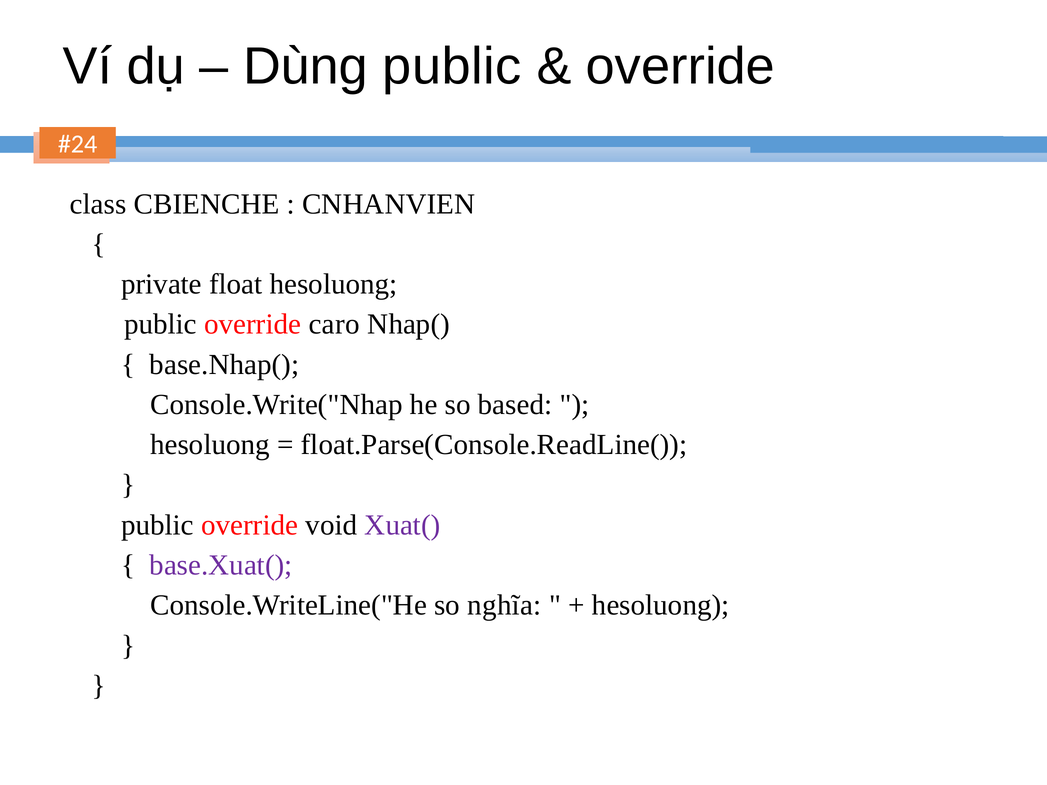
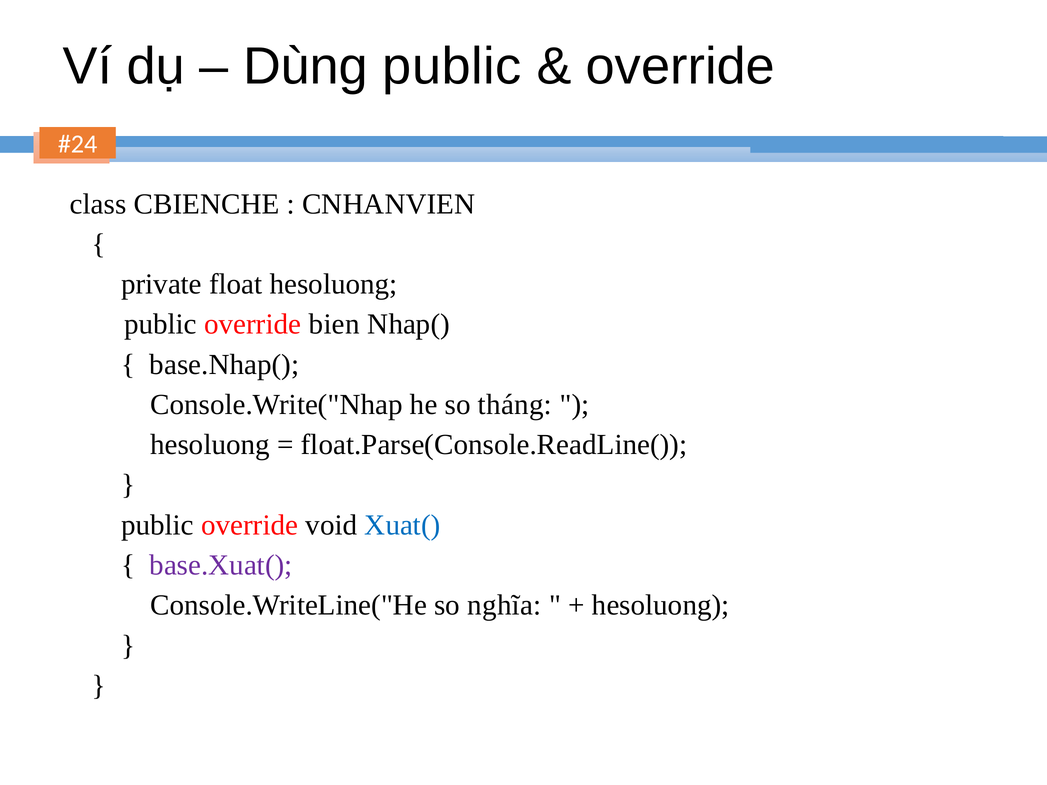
caro: caro -> bien (334, 324)
based: based -> tháng (515, 405)
Xuat( colour: purple -> blue (402, 525)
